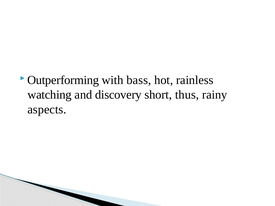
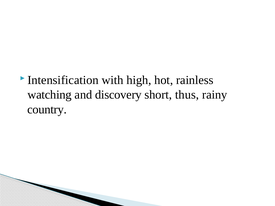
Outperforming: Outperforming -> Intensification (63, 80)
bass: bass -> high (139, 80)
aspects: aspects -> country (47, 110)
